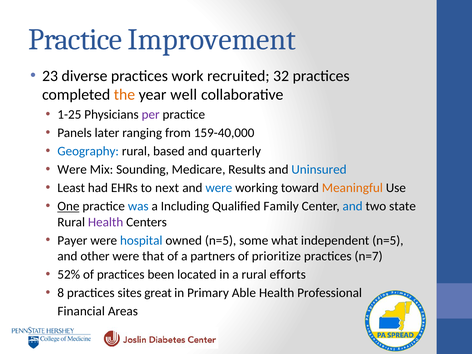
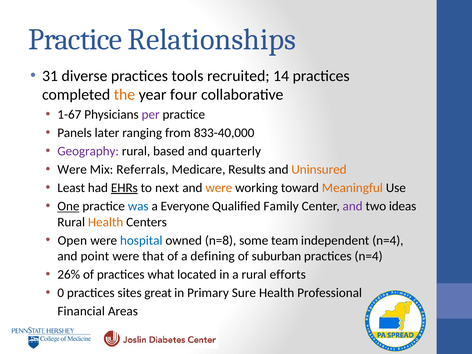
Improvement: Improvement -> Relationships (212, 39)
23: 23 -> 31 (50, 76)
work: work -> tools (187, 76)
32: 32 -> 14 (281, 76)
well: well -> four (184, 95)
1-25: 1-25 -> 1-67 (69, 114)
159-40,000: 159-40,000 -> 833-40,000 (224, 133)
Geography colour: blue -> purple (88, 151)
Sounding: Sounding -> Referrals (142, 170)
Uninsured colour: blue -> orange (319, 170)
EHRs underline: none -> present (124, 188)
were colour: blue -> orange (219, 188)
Including: Including -> Everyone (185, 206)
and colour: blue -> purple (353, 206)
state: state -> ideas (403, 206)
Health colour: purple -> orange (106, 222)
Payer: Payer -> Open (72, 240)
owned n=5: n=5 -> n=8 (221, 240)
what: what -> team (285, 240)
independent n=5: n=5 -> n=4 (388, 240)
other: other -> point (95, 256)
partners: partners -> defining (213, 256)
prioritize: prioritize -> suburban (276, 256)
practices n=7: n=7 -> n=4 (369, 256)
52%: 52% -> 26% (69, 274)
been: been -> what (161, 274)
8: 8 -> 0 (61, 293)
Able: Able -> Sure (244, 293)
